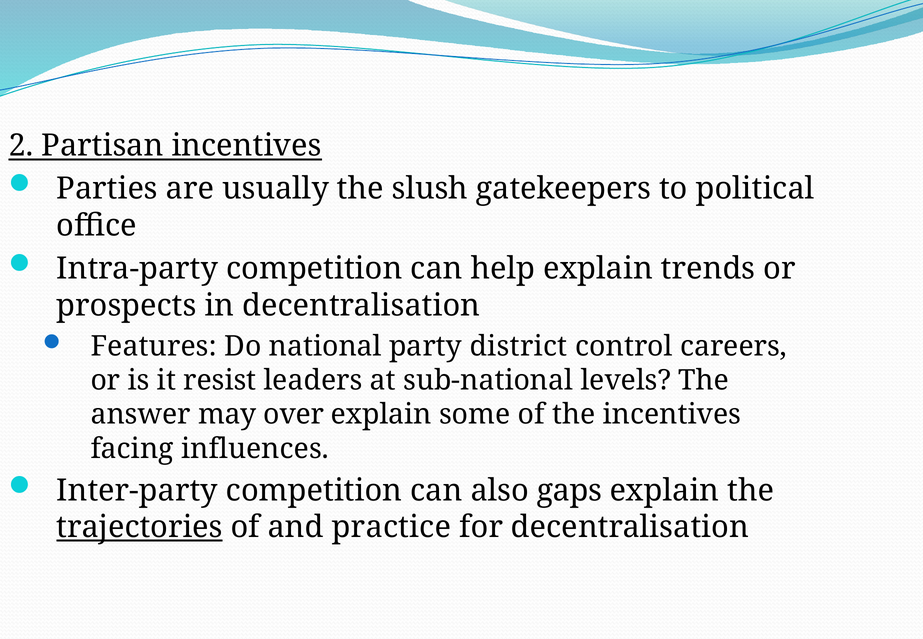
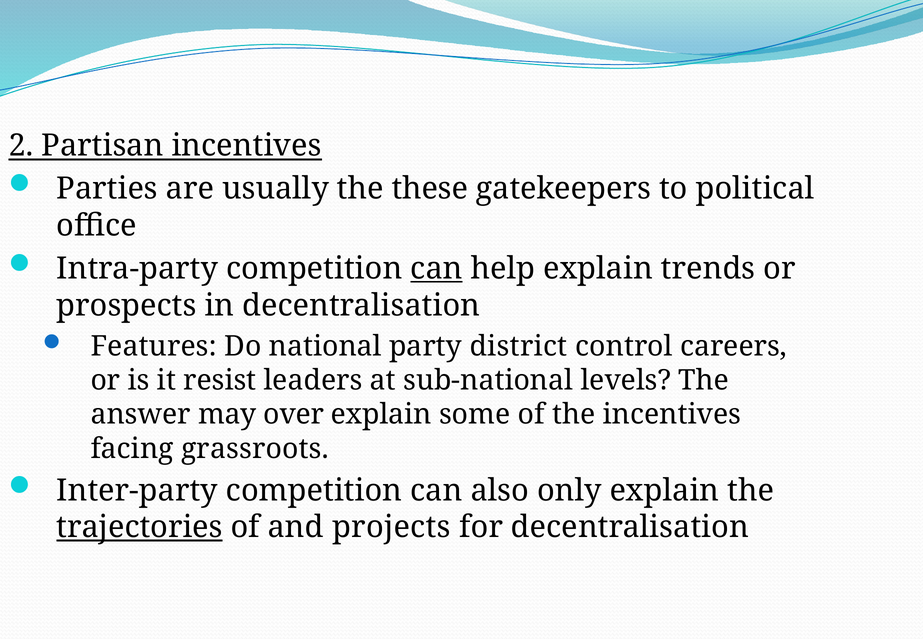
slush: slush -> these (430, 189)
can underline: none -> present (437, 269)
influences: influences -> grassroots (255, 449)
gaps: gaps -> only (569, 490)
practice: practice -> projects (391, 527)
